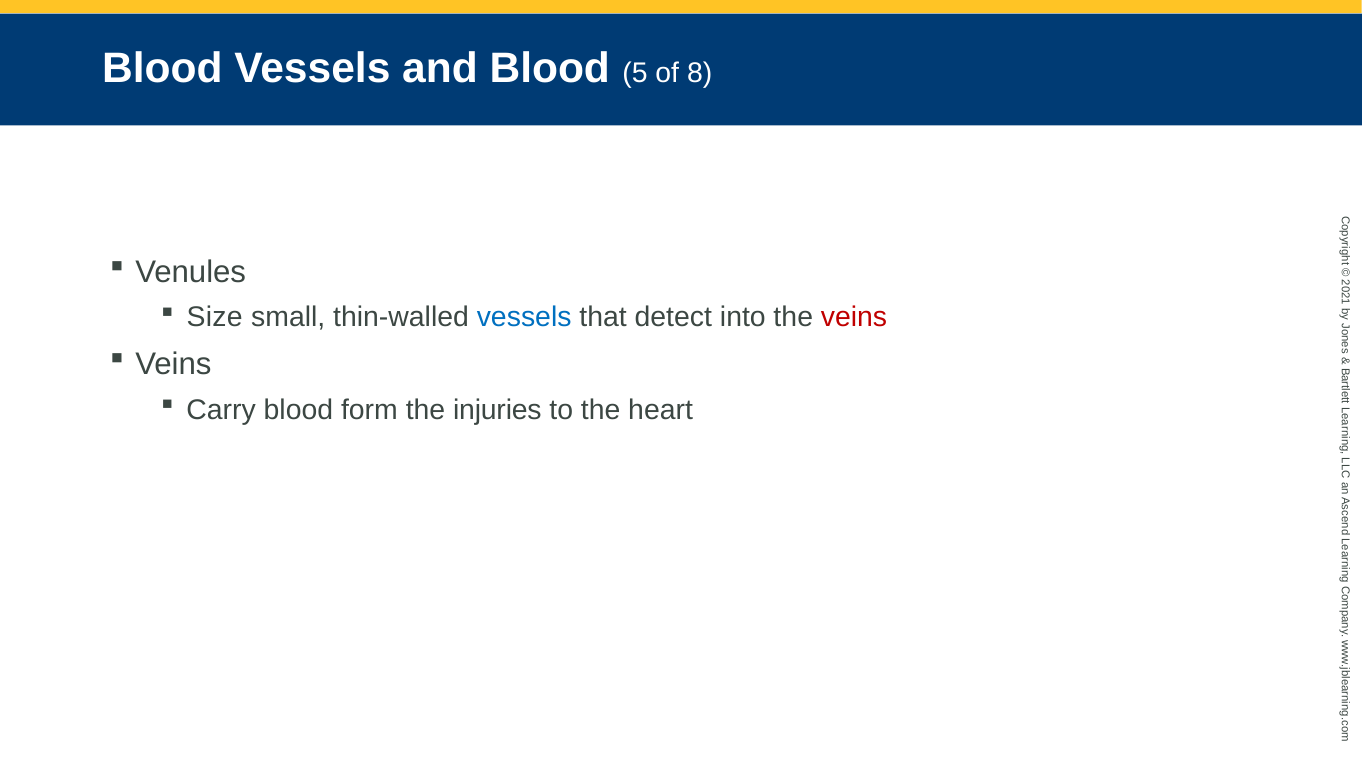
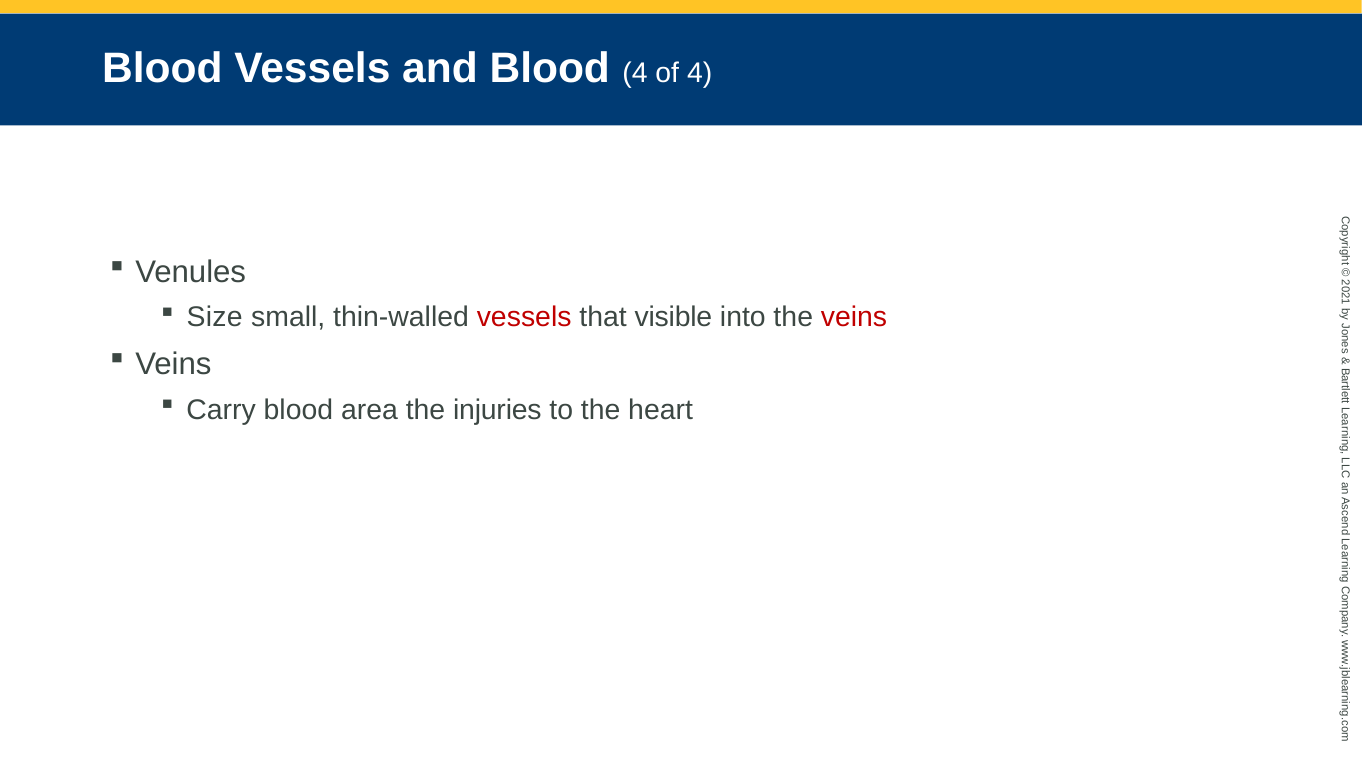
Blood 5: 5 -> 4 (635, 73)
of 8: 8 -> 4 (700, 73)
vessels colour: blue -> red (524, 318)
detect: detect -> visible (673, 318)
form: form -> area (369, 410)
